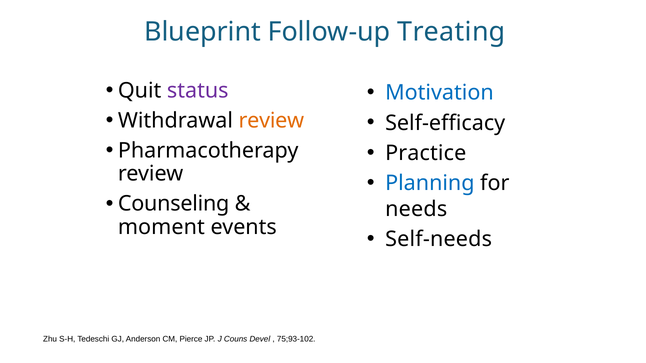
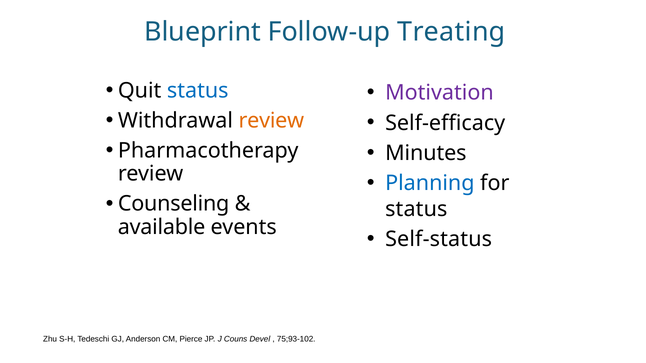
status colour: purple -> blue (198, 91)
Motivation colour: blue -> purple (439, 93)
Practice: Practice -> Minutes (426, 153)
needs: needs -> status (416, 209)
moment: moment -> available (162, 227)
Self-needs: Self-needs -> Self-status (439, 239)
